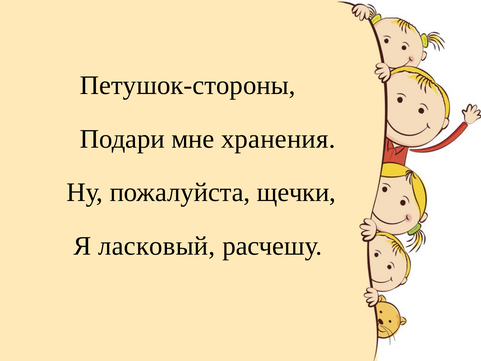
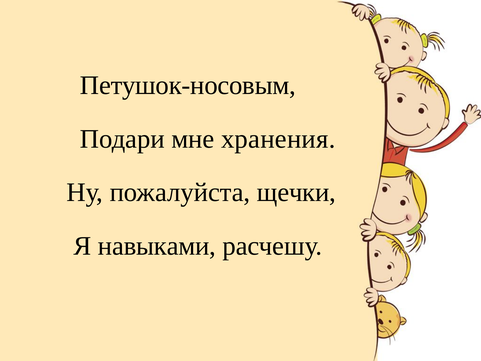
Петушок-стороны: Петушок-стороны -> Петушок-носовым (188, 85)
ласковый: ласковый -> навыками (157, 246)
